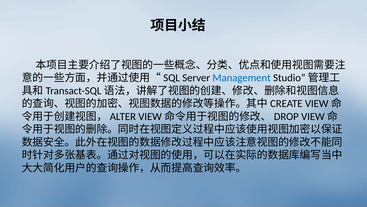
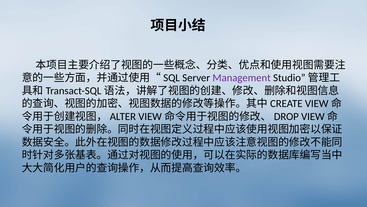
Management colour: blue -> purple (242, 78)
